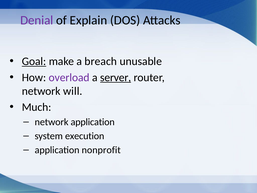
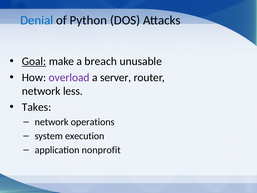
Denial colour: purple -> blue (37, 20)
Explain: Explain -> Python (88, 20)
server underline: present -> none (116, 77)
will: will -> less (73, 91)
Much: Much -> Takes (37, 107)
network application: application -> operations (93, 122)
